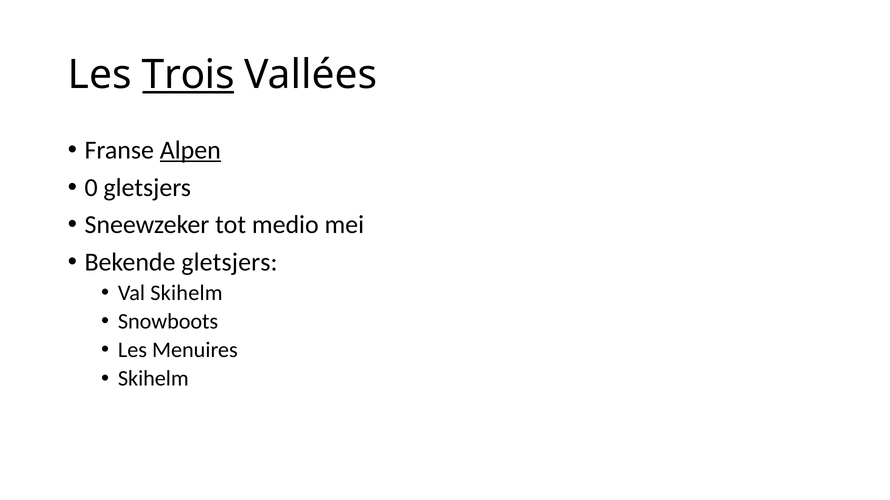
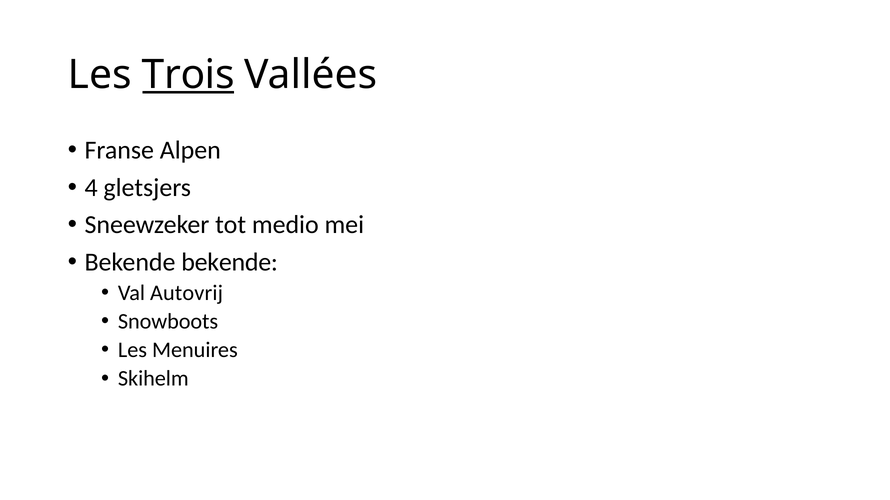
Alpen underline: present -> none (190, 150)
0: 0 -> 4 (91, 188)
Bekende gletsjers: gletsjers -> bekende (230, 262)
Val Skihelm: Skihelm -> Autovrij (186, 293)
